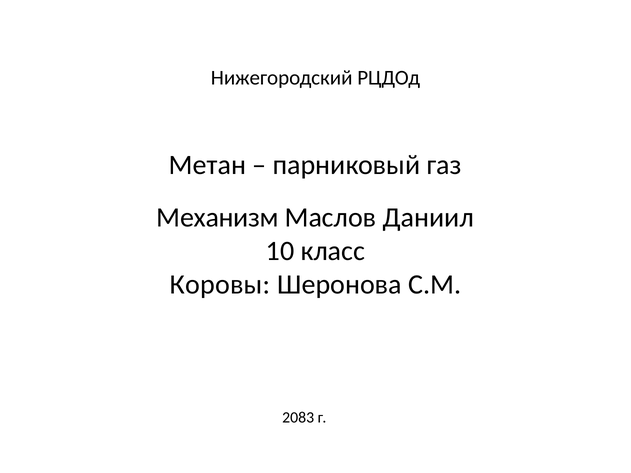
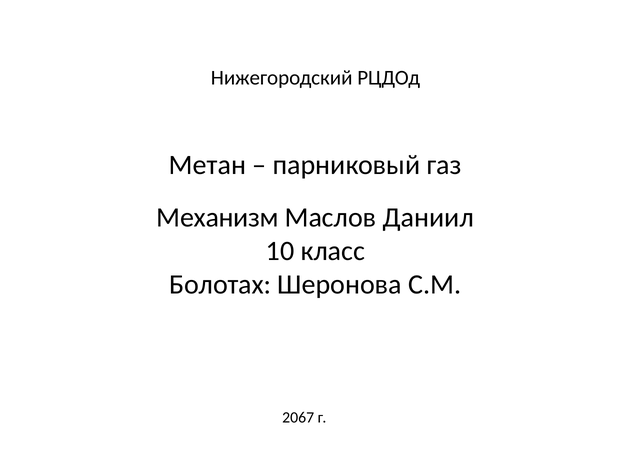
Коровы: Коровы -> Болотах (220, 285)
2083: 2083 -> 2067 (298, 418)
